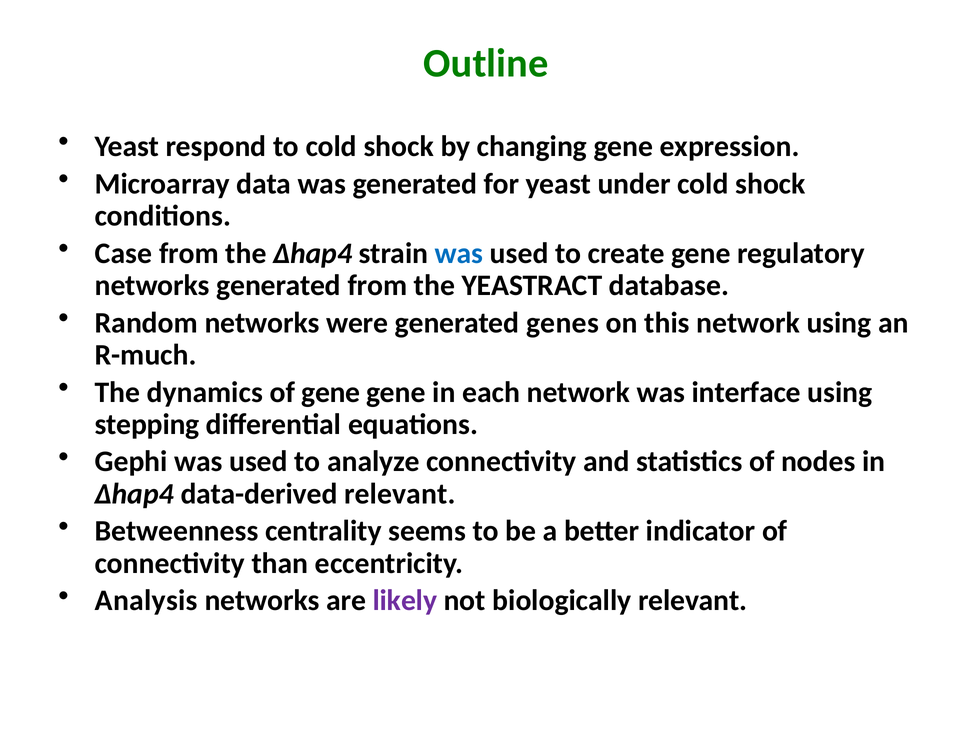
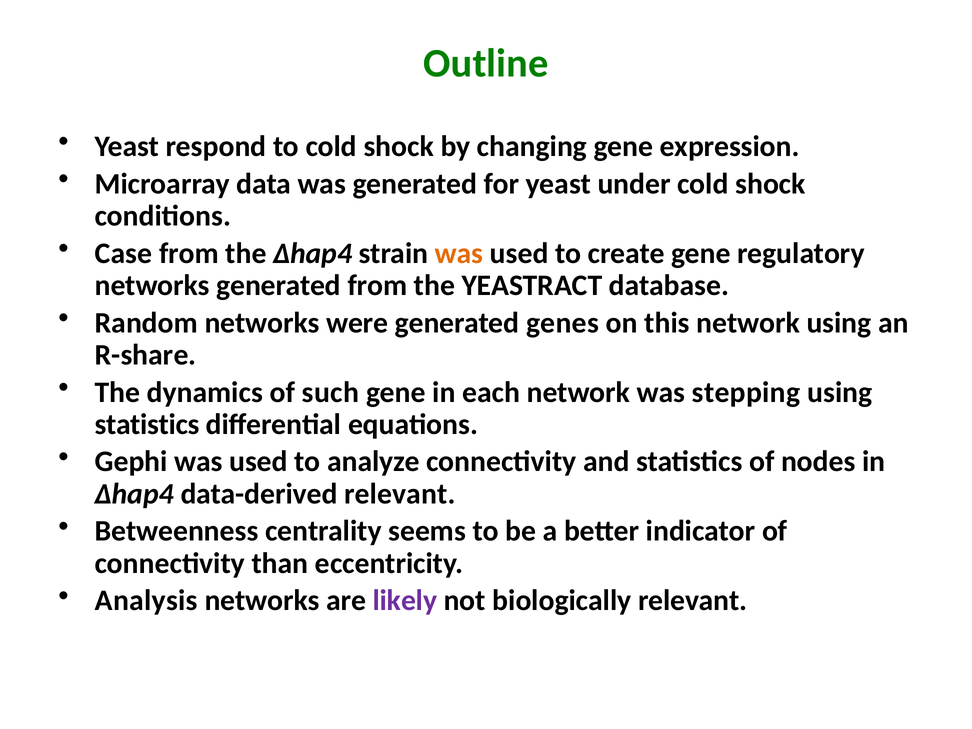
was colour: blue -> orange (459, 253)
R-much: R-much -> R-share (146, 355)
of gene: gene -> such (330, 392)
interface: interface -> stepping (746, 392)
stepping: stepping -> statistics (147, 424)
